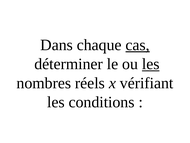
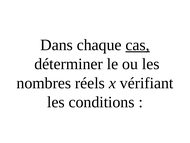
les underline: present -> none (151, 64)
